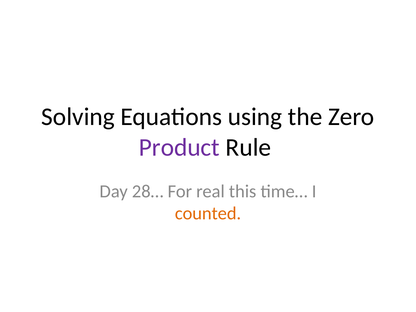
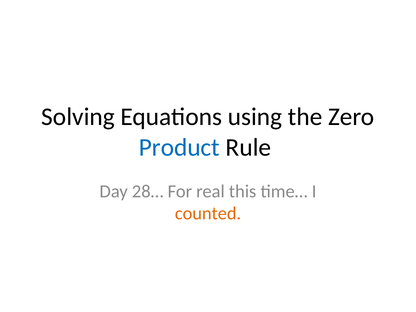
Product colour: purple -> blue (179, 147)
